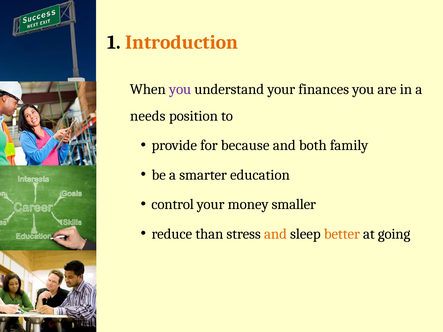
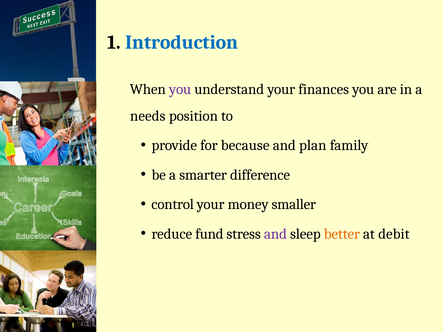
Introduction colour: orange -> blue (182, 42)
both: both -> plan (313, 146)
education: education -> difference (260, 175)
than: than -> fund (209, 234)
and colour: orange -> purple (275, 234)
going: going -> debit (394, 234)
